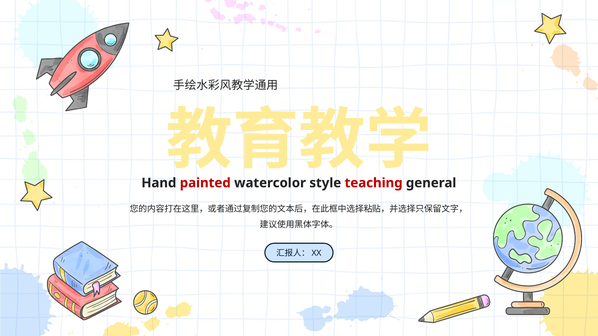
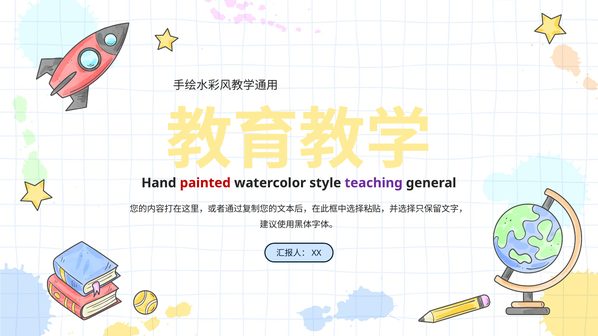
teaching colour: red -> purple (374, 183)
